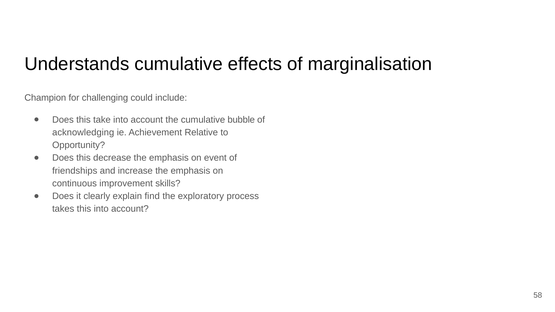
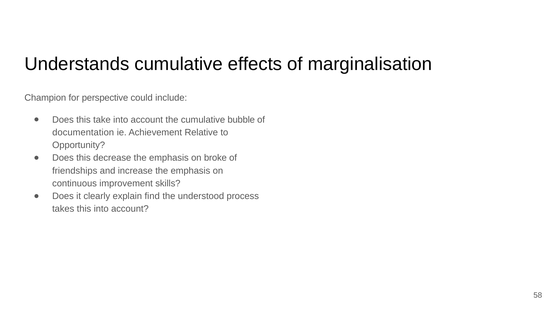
challenging: challenging -> perspective (105, 98)
acknowledging: acknowledging -> documentation (83, 133)
event: event -> broke (215, 158)
exploratory: exploratory -> understood (201, 196)
